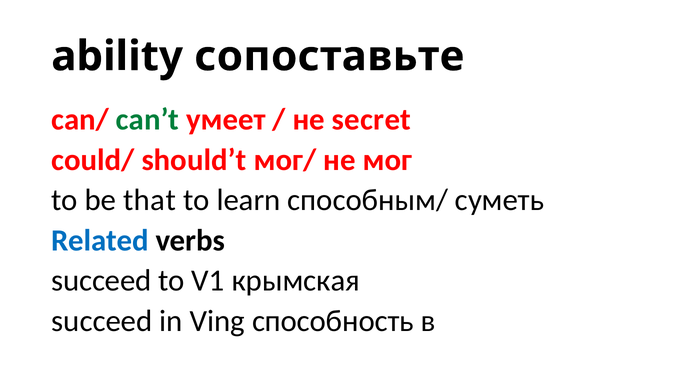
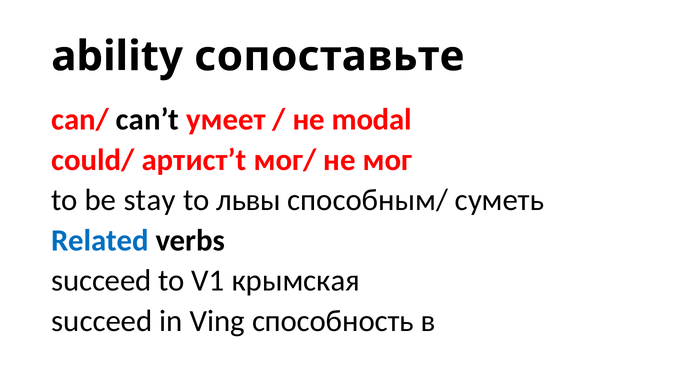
can’t colour: green -> black (148, 120)
secret: secret -> modal (372, 120)
should’t: should’t -> артист’t (194, 160)
that: that -> stay (150, 200)
learn: learn -> львы (249, 200)
